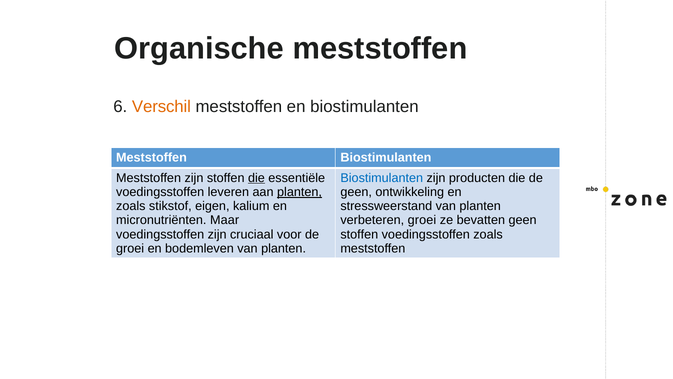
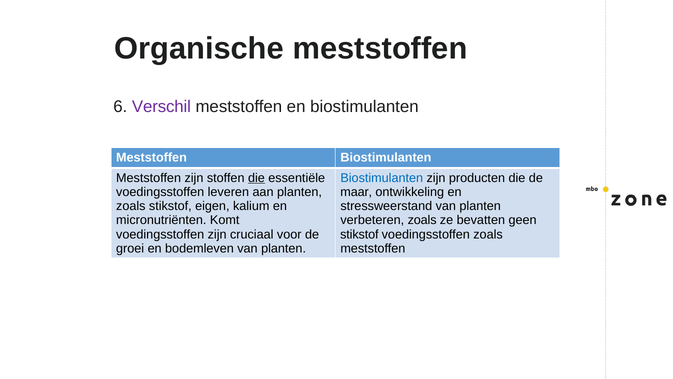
Verschil colour: orange -> purple (161, 107)
planten underline: present -> none (299, 192)
geen: geen -> maar (356, 192)
Maar: Maar -> Komt (225, 220)
verbeteren groei: groei -> zoals (422, 220)
stoffen: stoffen -> stikstof (359, 234)
